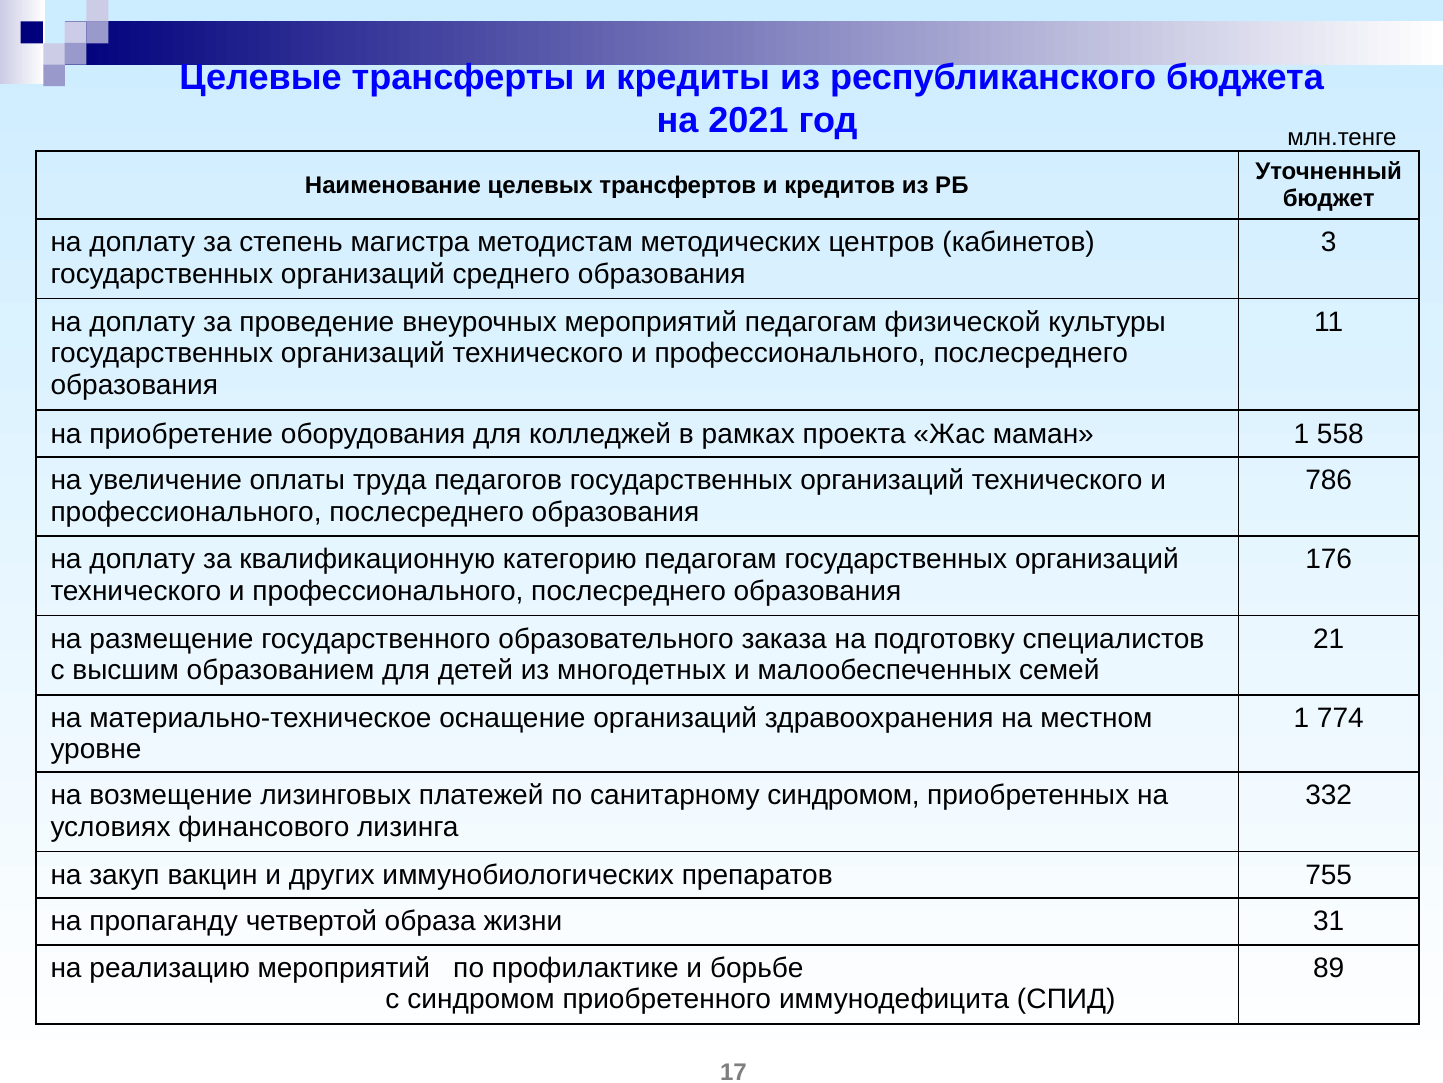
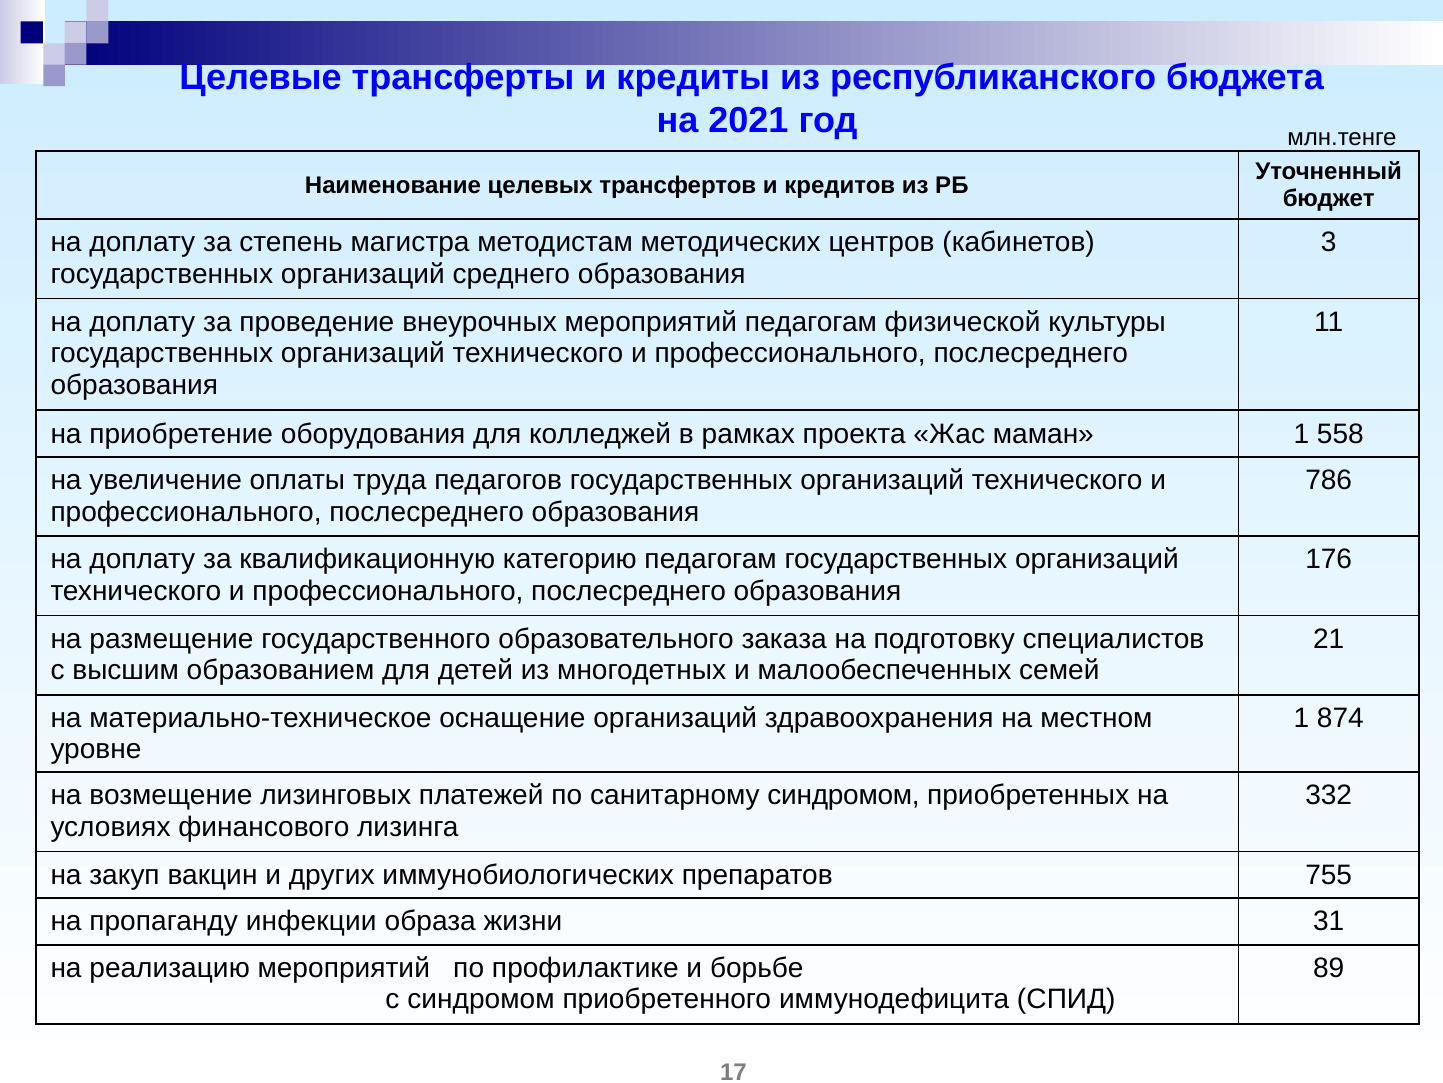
774: 774 -> 874 (1340, 718)
четвертой: четвертой -> инфекции (311, 921)
